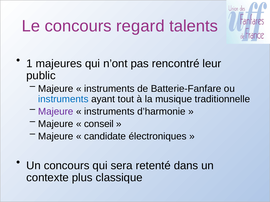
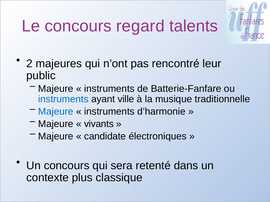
1: 1 -> 2 (29, 64)
tout: tout -> ville (126, 99)
Majeure colour: purple -> blue (56, 112)
conseil: conseil -> vivants (99, 124)
